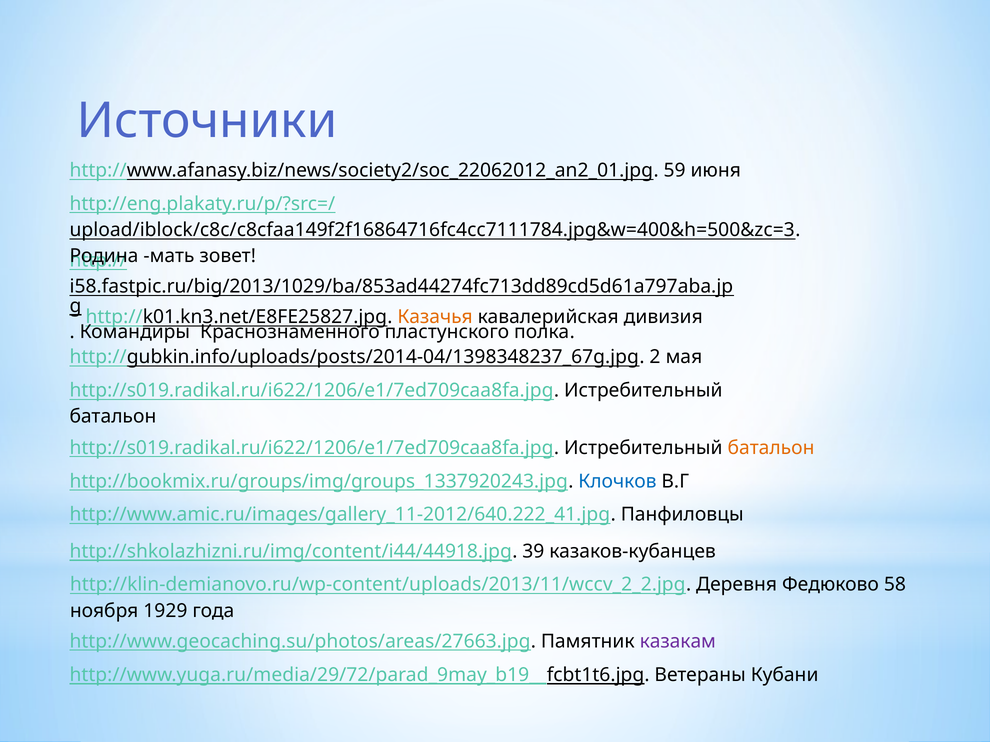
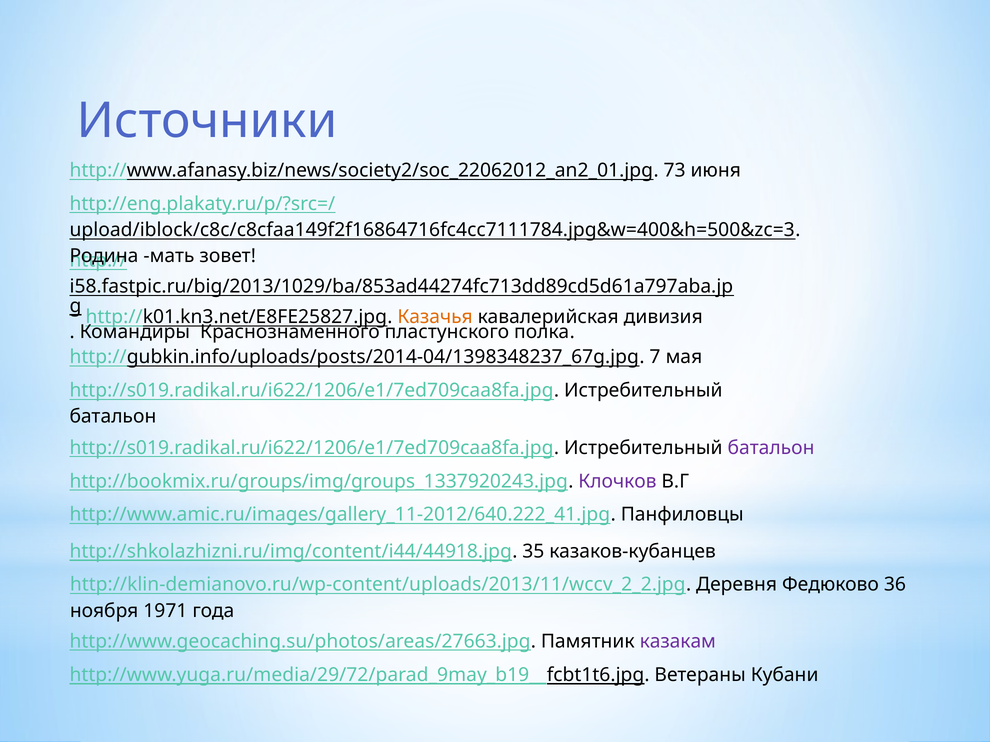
59: 59 -> 73 (675, 171)
2: 2 -> 7 (655, 357)
батальон colour: orange -> purple (771, 448)
Клочков colour: blue -> purple (617, 482)
39: 39 -> 35 (533, 552)
58: 58 -> 36 (895, 585)
1929: 1929 -> 1971 (165, 611)
